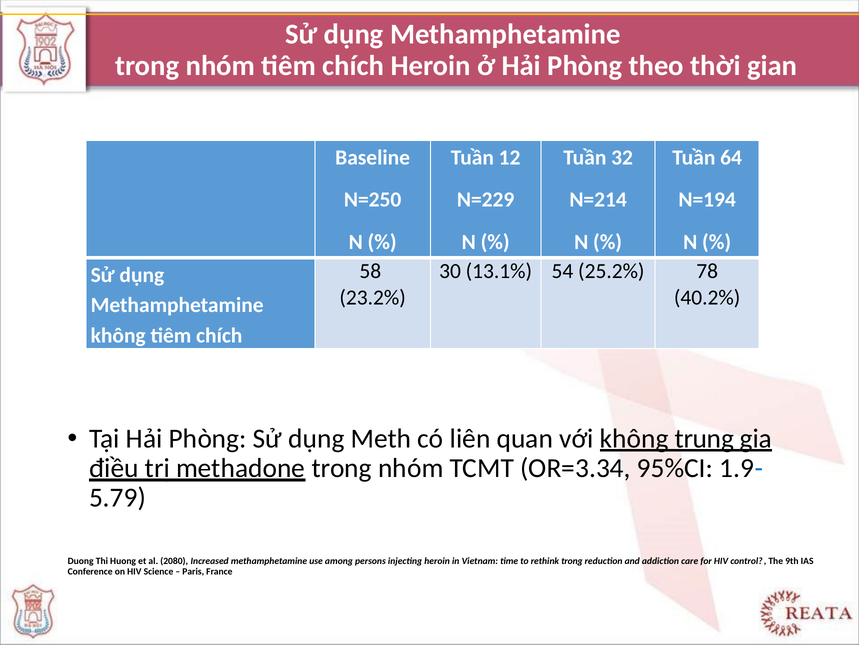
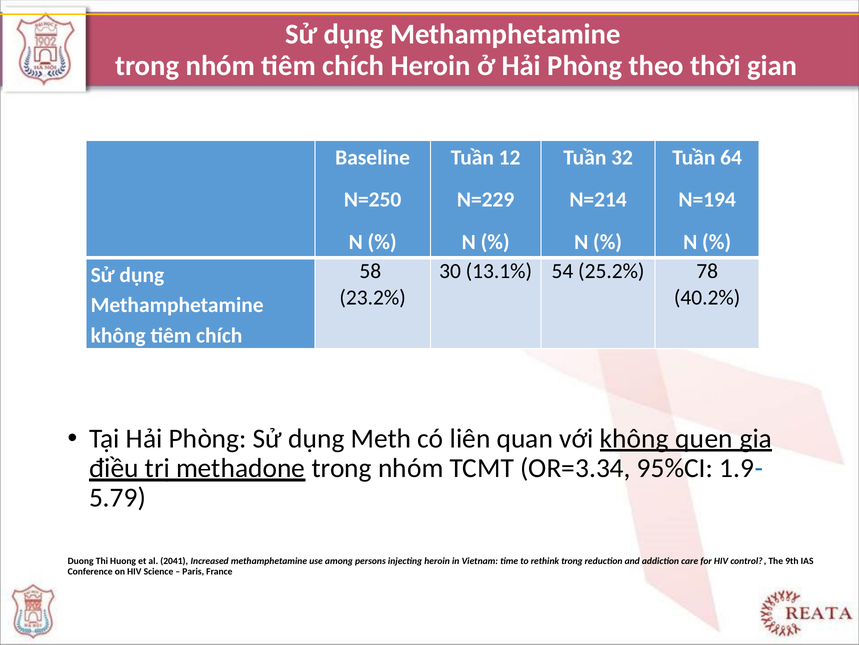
trung: trung -> quen (704, 438)
2080: 2080 -> 2041 (174, 561)
